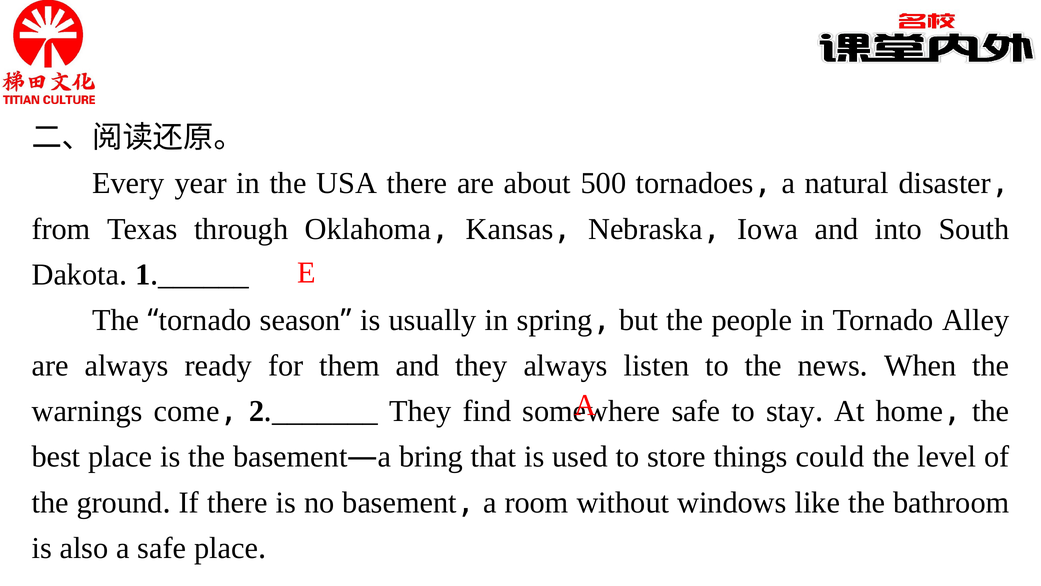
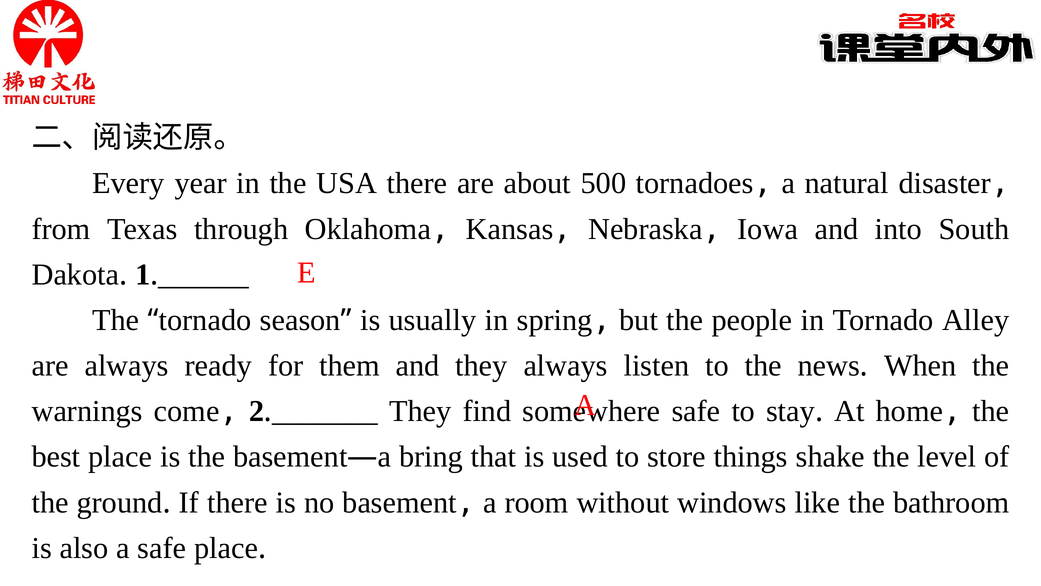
could: could -> shake (830, 457)
